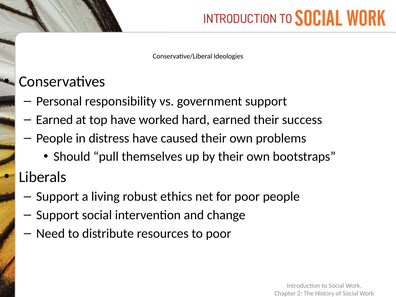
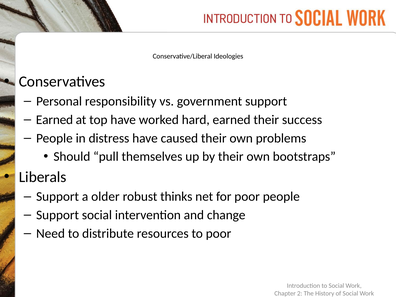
living: living -> older (105, 197)
ethics: ethics -> thinks (176, 197)
